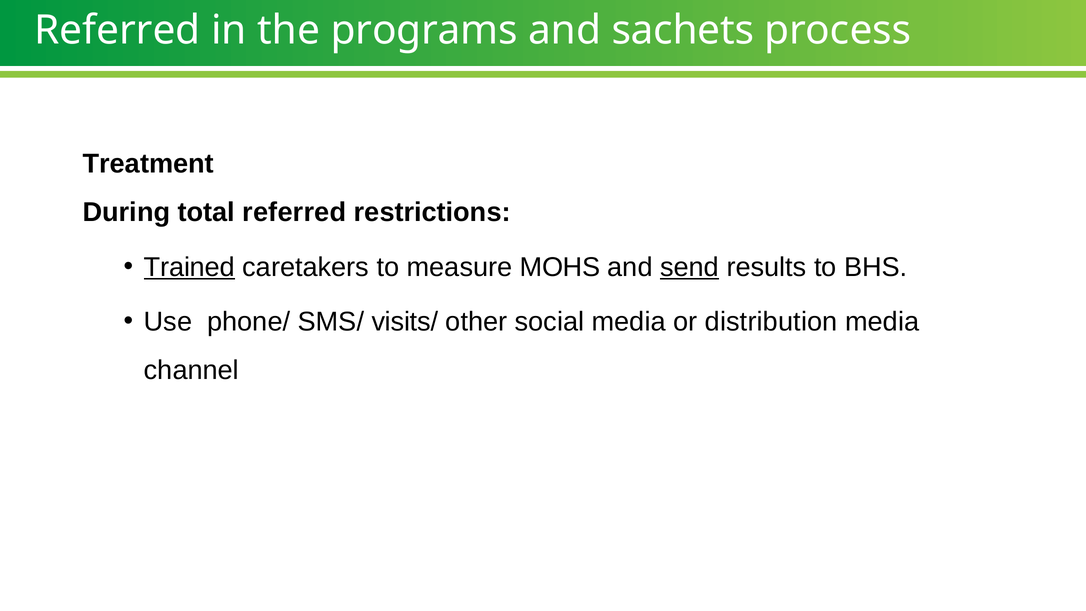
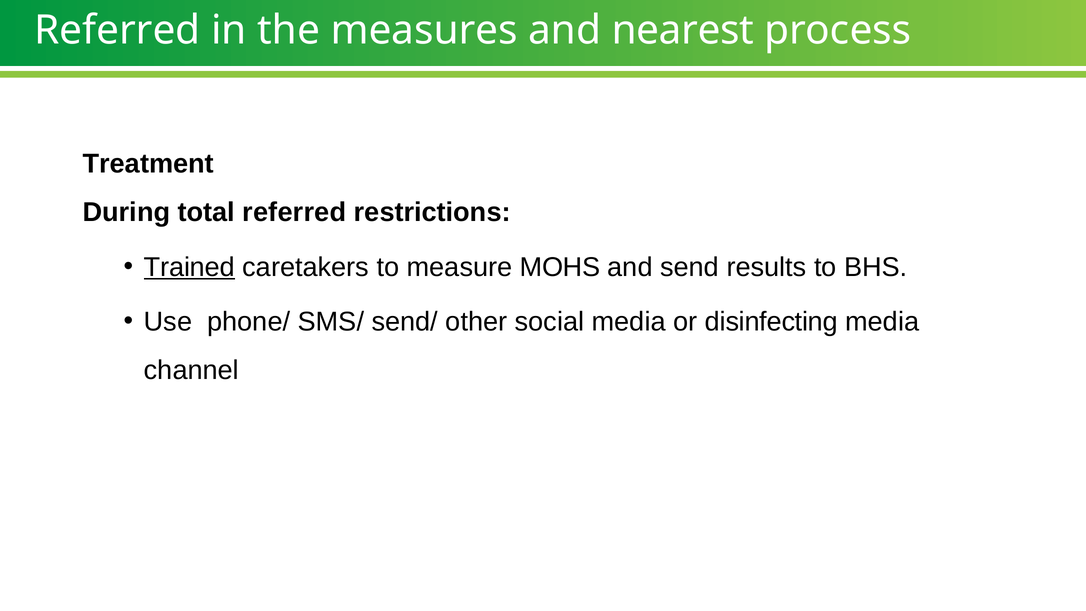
programs: programs -> measures (424, 30)
sachets: sachets -> nearest (683, 30)
send underline: present -> none (690, 267)
visits/: visits/ -> send/ (405, 322)
distribution: distribution -> disinfecting (771, 322)
